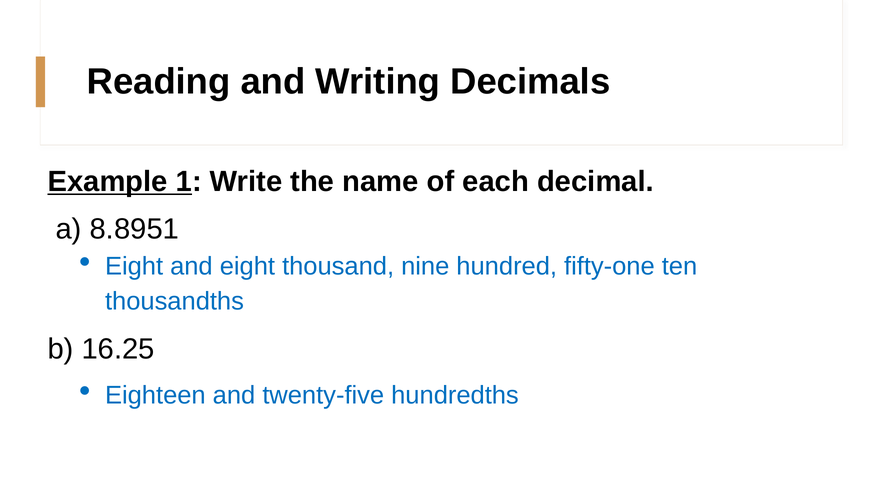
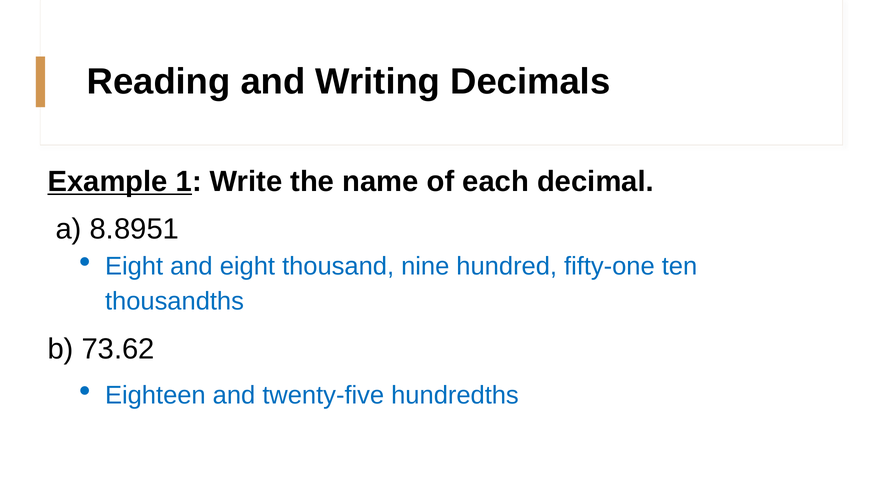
16.25: 16.25 -> 73.62 (118, 349)
